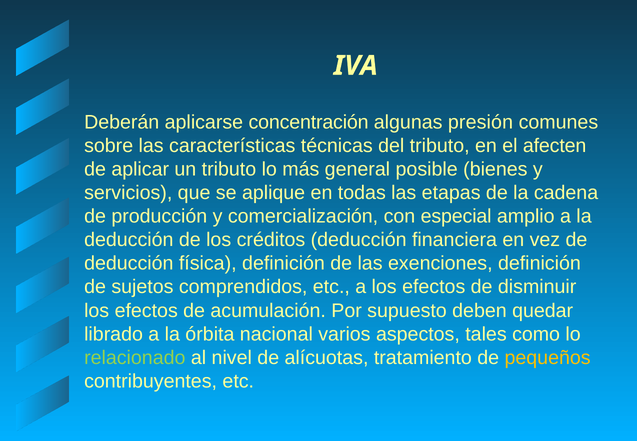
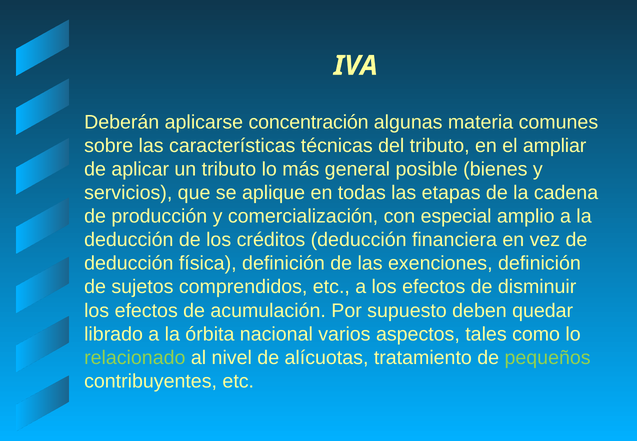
presión: presión -> materia (481, 122)
afecten: afecten -> ampliar (555, 146)
pequeños colour: yellow -> light green (548, 358)
